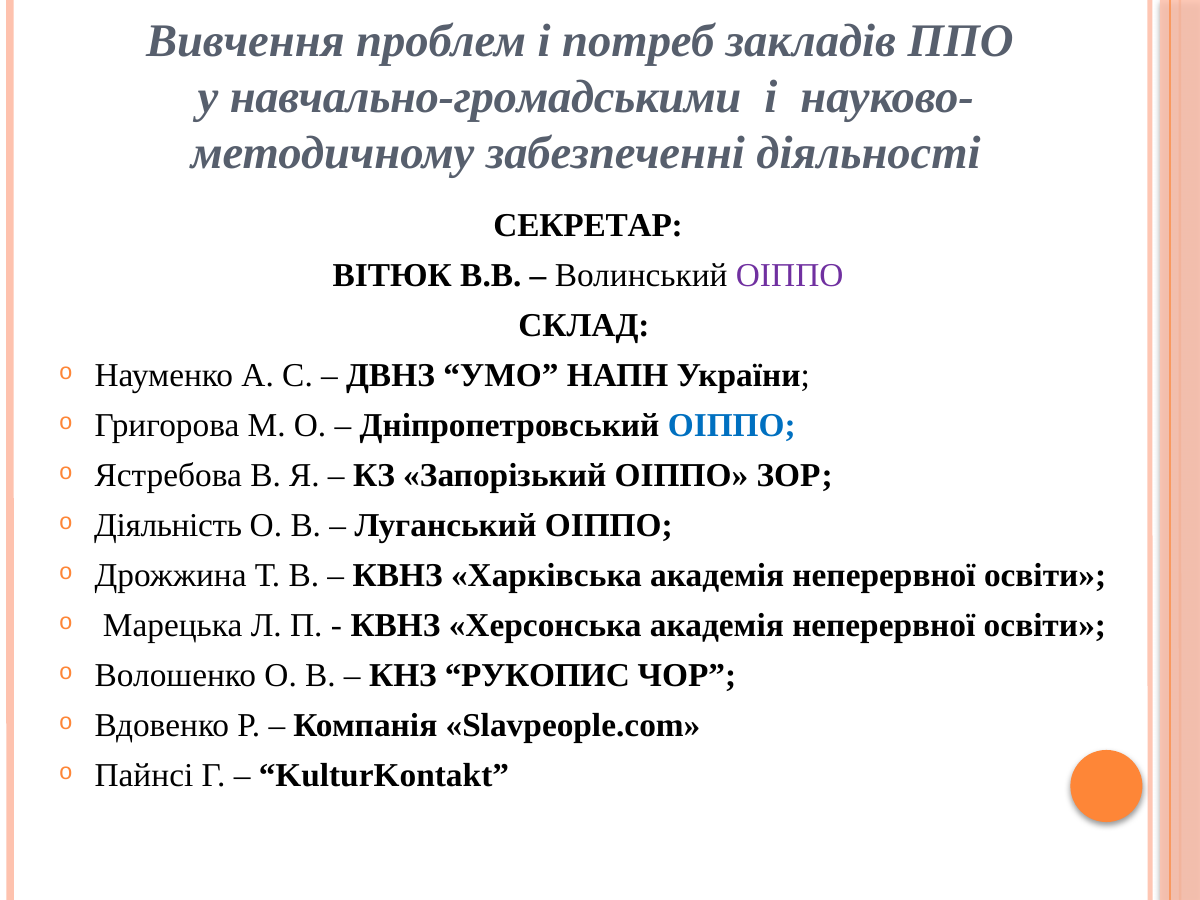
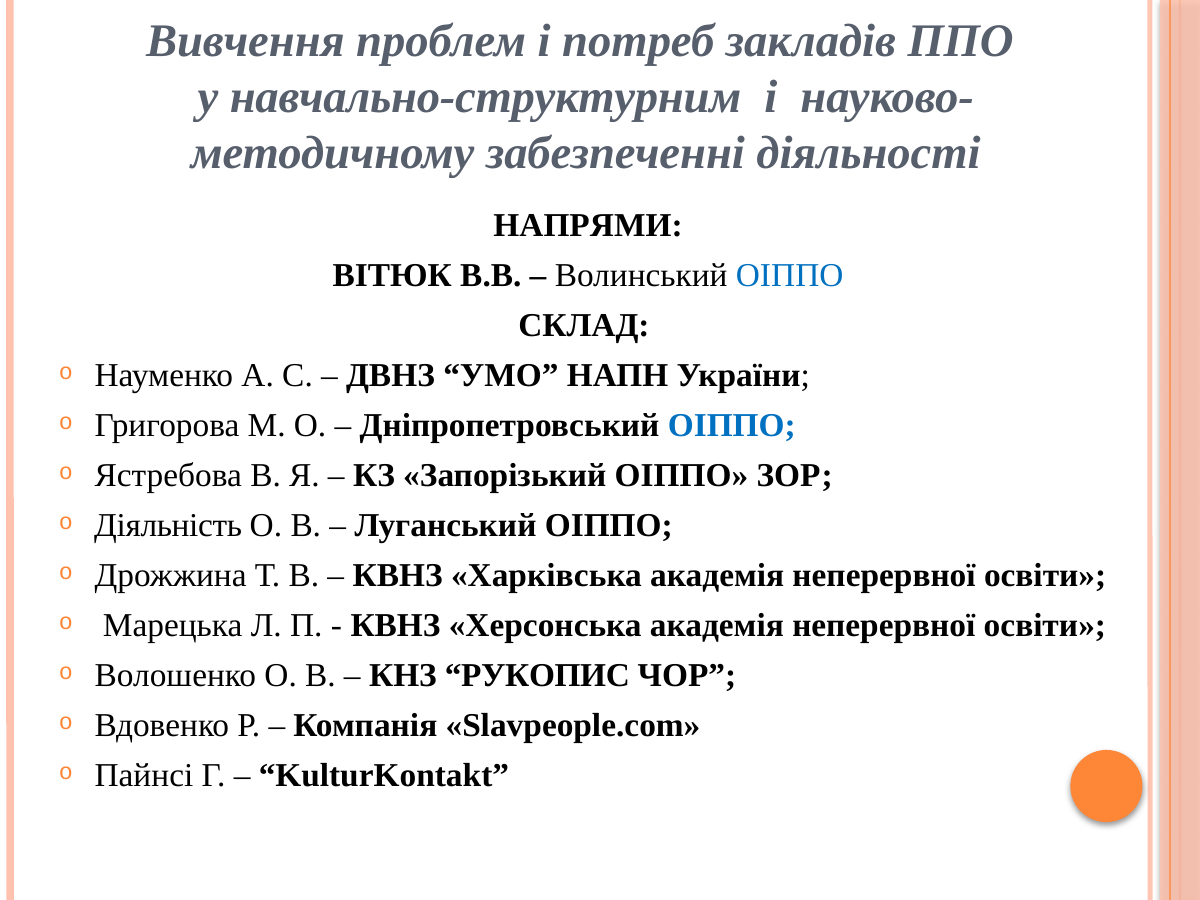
навчально-громадськими: навчально-громадськими -> навчально-структурним (486, 97)
СЕКРЕТАР: СЕКРЕТАР -> НАПРЯМИ (588, 225)
ОІППО colour: purple -> blue (790, 275)
